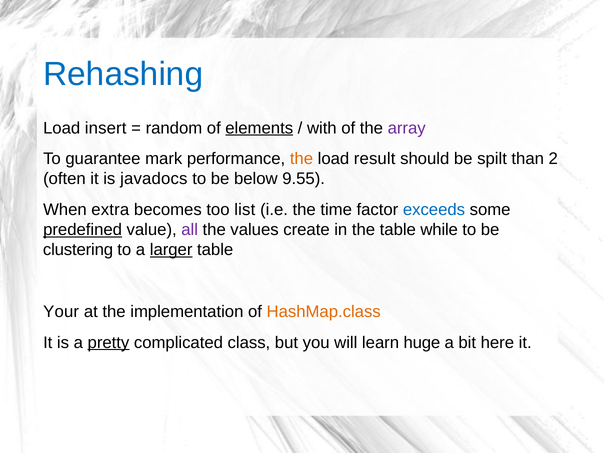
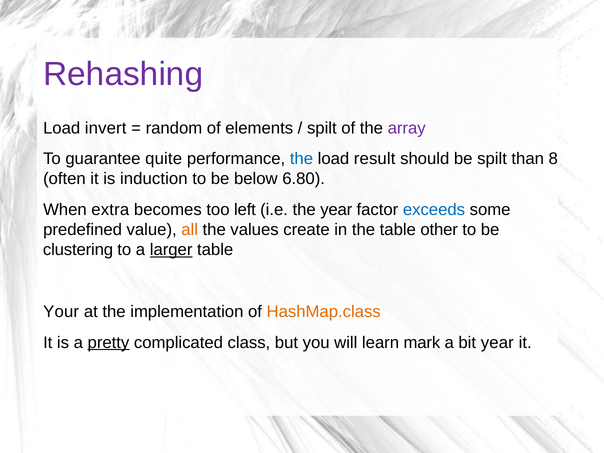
Rehashing colour: blue -> purple (123, 74)
insert: insert -> invert (106, 128)
elements underline: present -> none (259, 128)
with: with -> spilt (322, 128)
mark: mark -> quite (164, 159)
the colour: orange -> blue (301, 159)
2: 2 -> 8 (553, 159)
javadocs: javadocs -> induction (154, 179)
9.55: 9.55 -> 6.80 (304, 179)
list: list -> left (245, 210)
the time: time -> year (336, 210)
predefined underline: present -> none (83, 230)
all colour: purple -> orange (190, 230)
while: while -> other (439, 230)
huge: huge -> mark (422, 342)
bit here: here -> year (497, 342)
